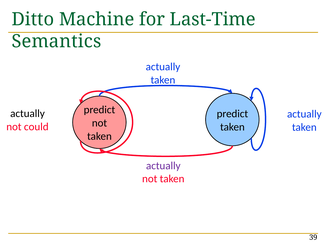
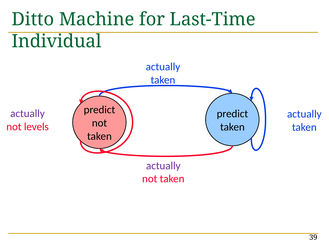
Semantics: Semantics -> Individual (57, 41)
actually colour: black -> purple (28, 113)
could: could -> levels (36, 127)
